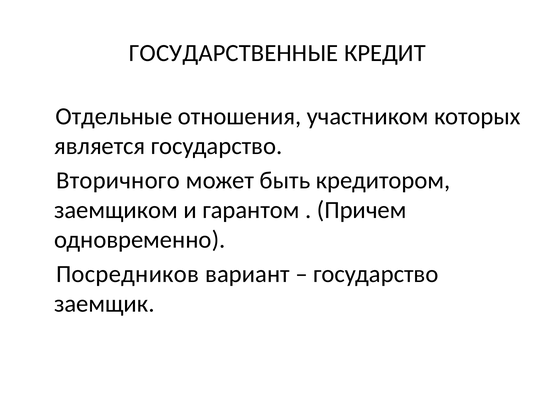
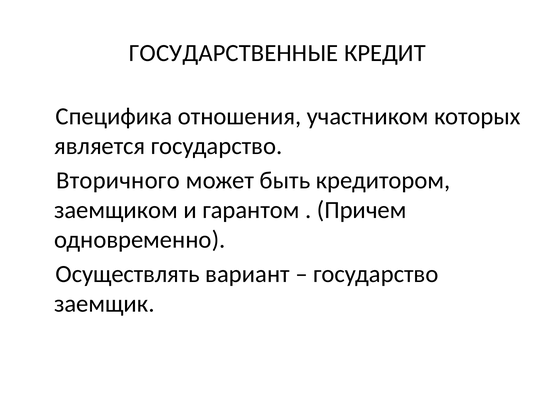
Отдельные: Отдельные -> Специфика (114, 116)
Посредников: Посредников -> Осуществлять (128, 274)
